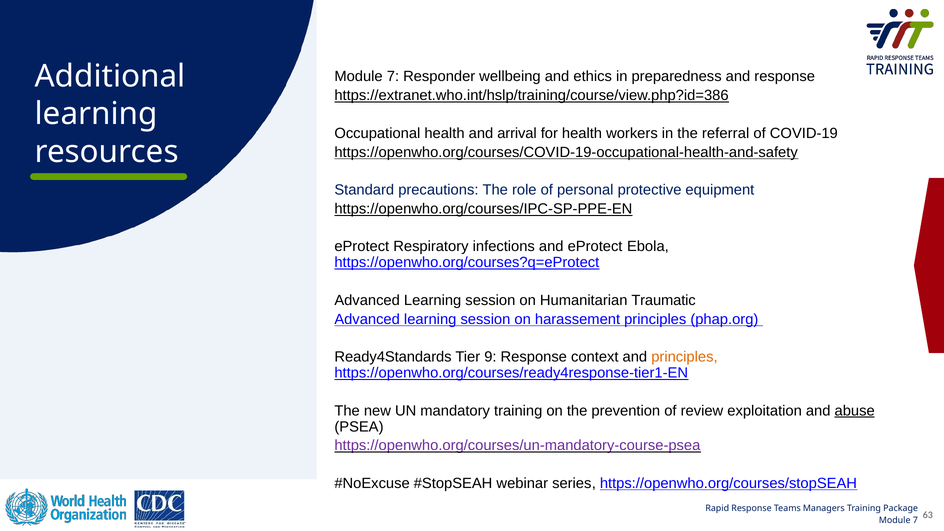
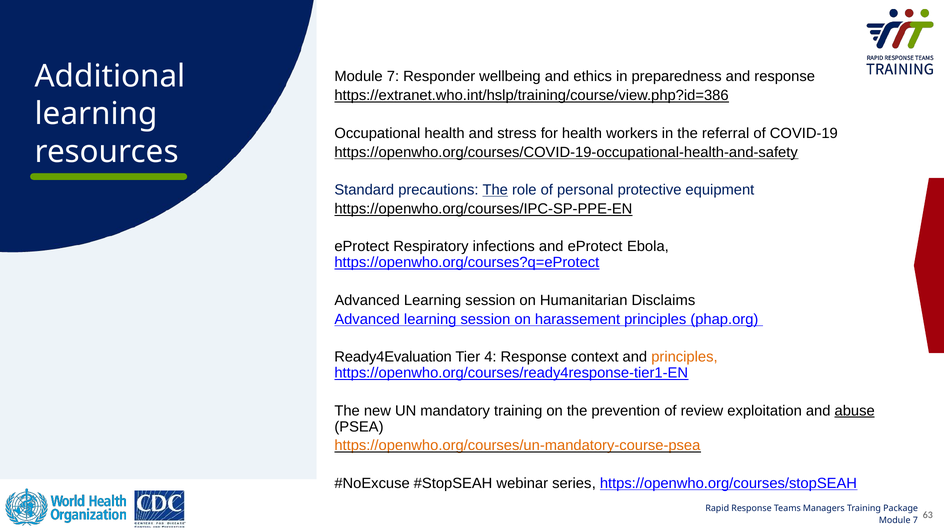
arrival: arrival -> stress (517, 133)
The underline: none -> present (495, 190)
Traumatic: Traumatic -> Disclaims (663, 300)
Ready4Standards: Ready4Standards -> Ready4Evaluation (393, 357)
9: 9 -> 4 (490, 357)
https://openwho.org/courses/un-mandatory-course-psea colour: purple -> orange (517, 446)
